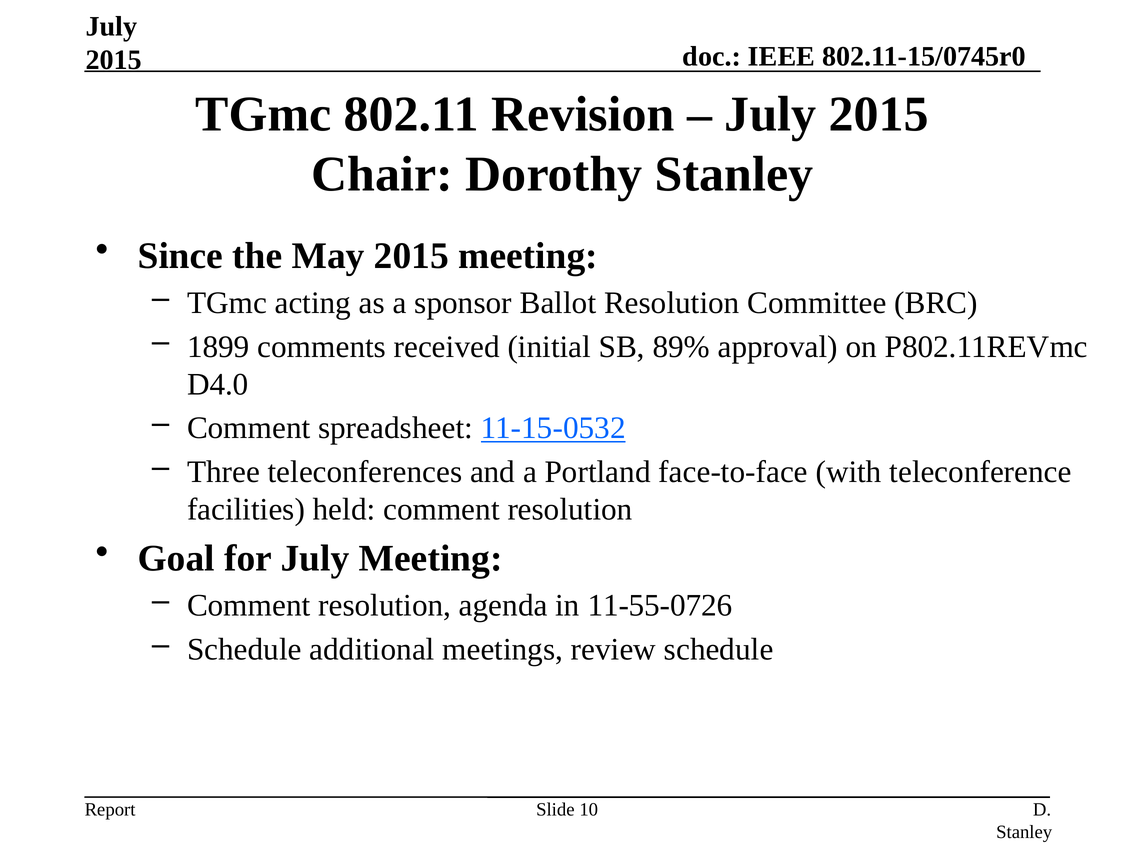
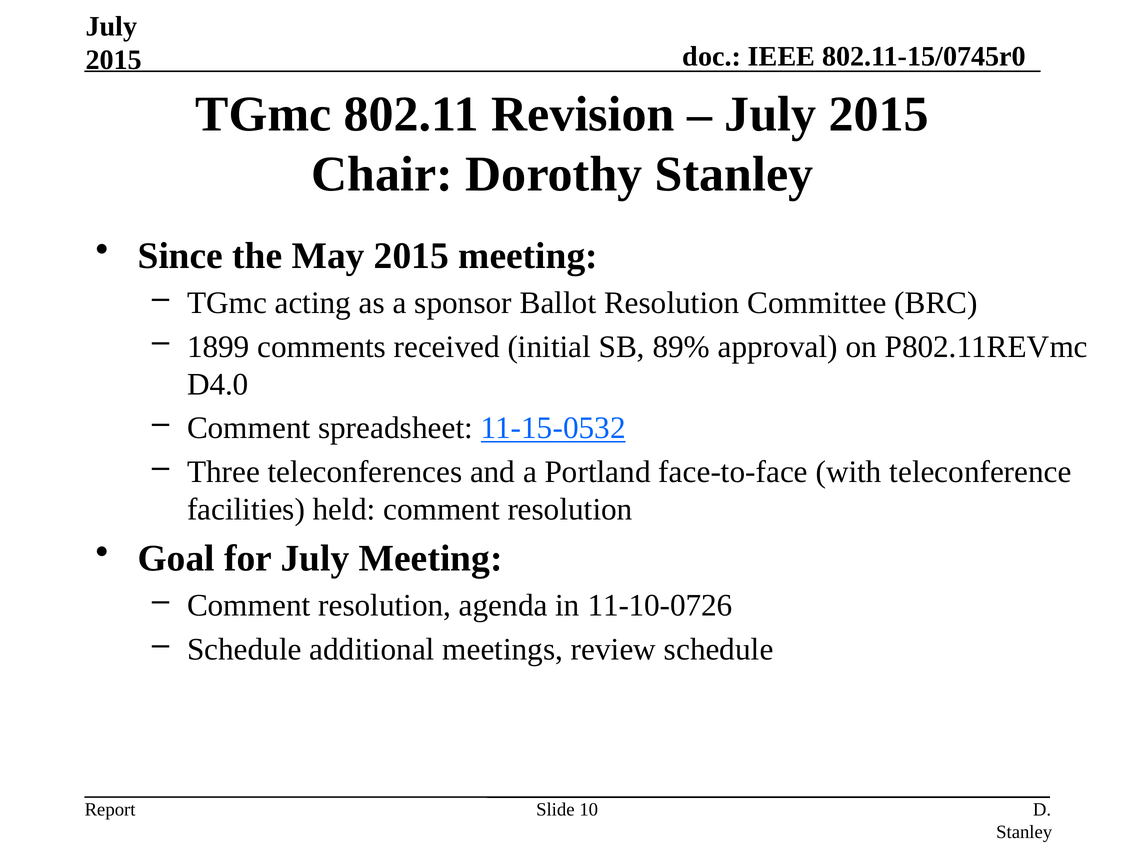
11-55-0726: 11-55-0726 -> 11-10-0726 (660, 605)
